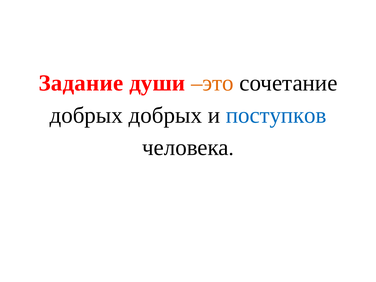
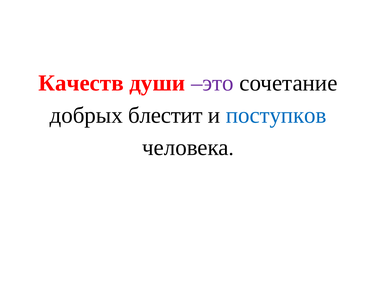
Задание: Задание -> Качеств (81, 83)
это colour: orange -> purple (212, 83)
добрых добрых: добрых -> блестит (165, 115)
